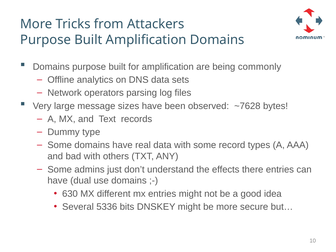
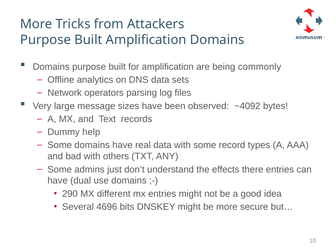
~7628: ~7628 -> ~4092 (247, 106)
type: type -> help (91, 132)
630: 630 -> 290 (70, 194)
5336: 5336 -> 4696 (107, 207)
